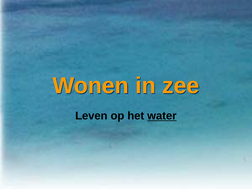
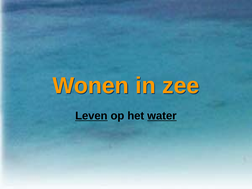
Leven underline: none -> present (91, 116)
